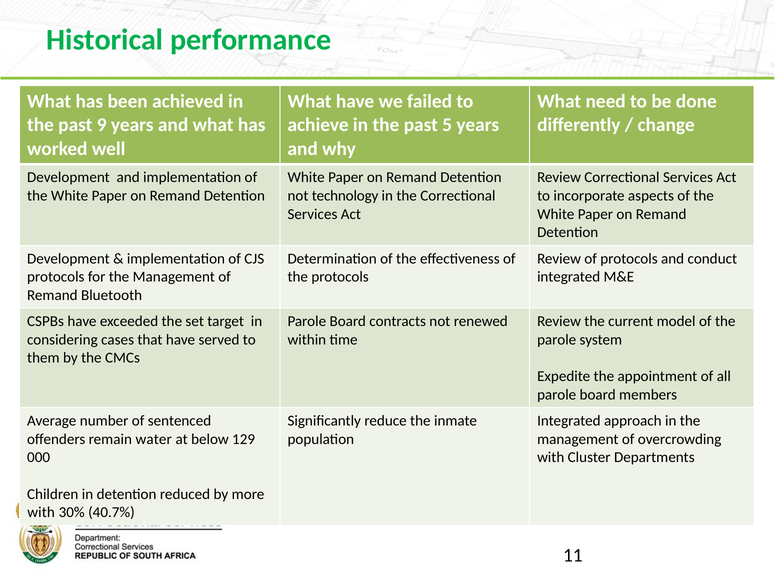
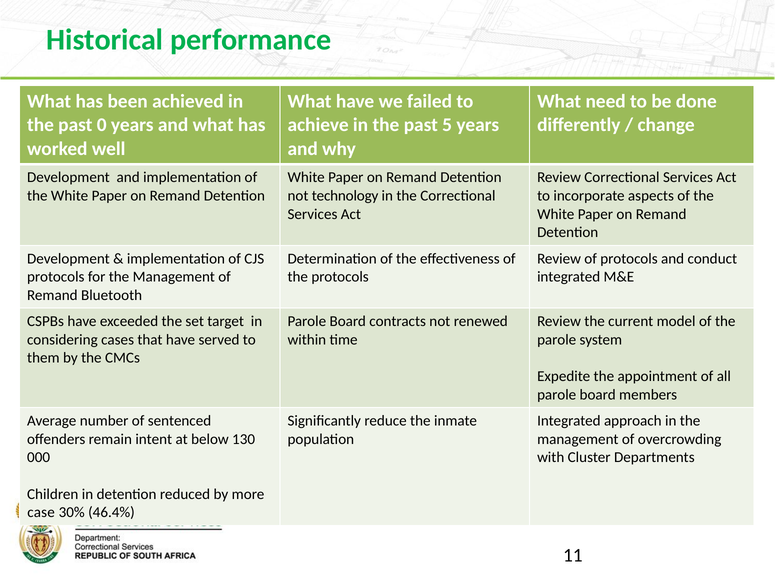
9: 9 -> 0 (102, 125)
water: water -> intent (154, 439)
129: 129 -> 130 (244, 439)
with: with -> case (41, 513)
40.7%: 40.7% -> 46.4% (111, 513)
